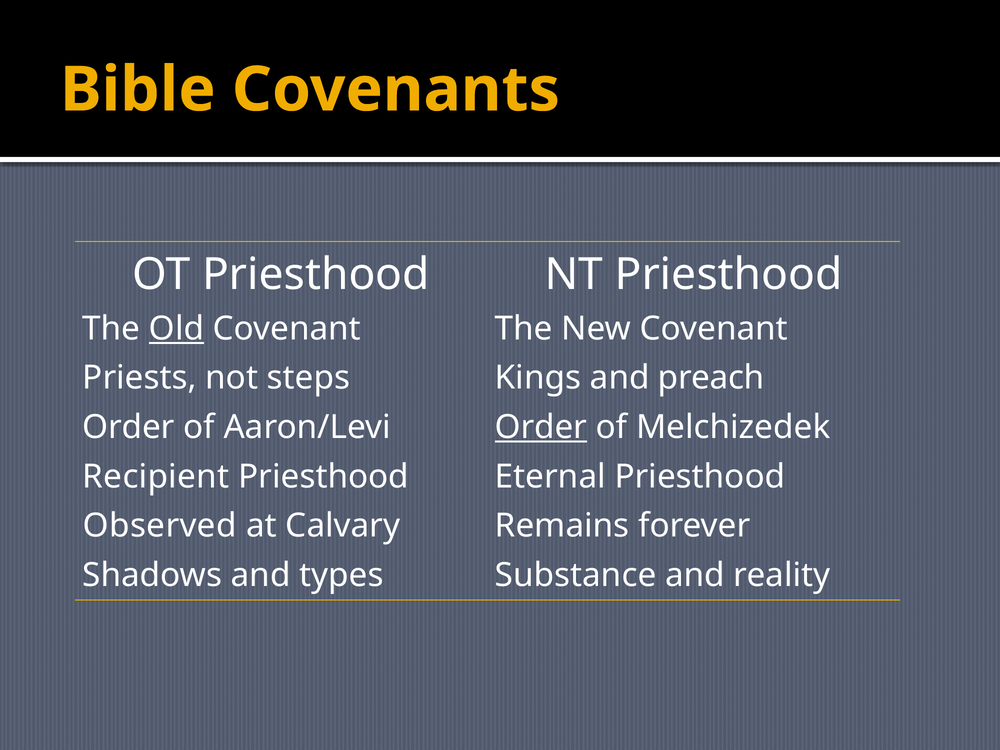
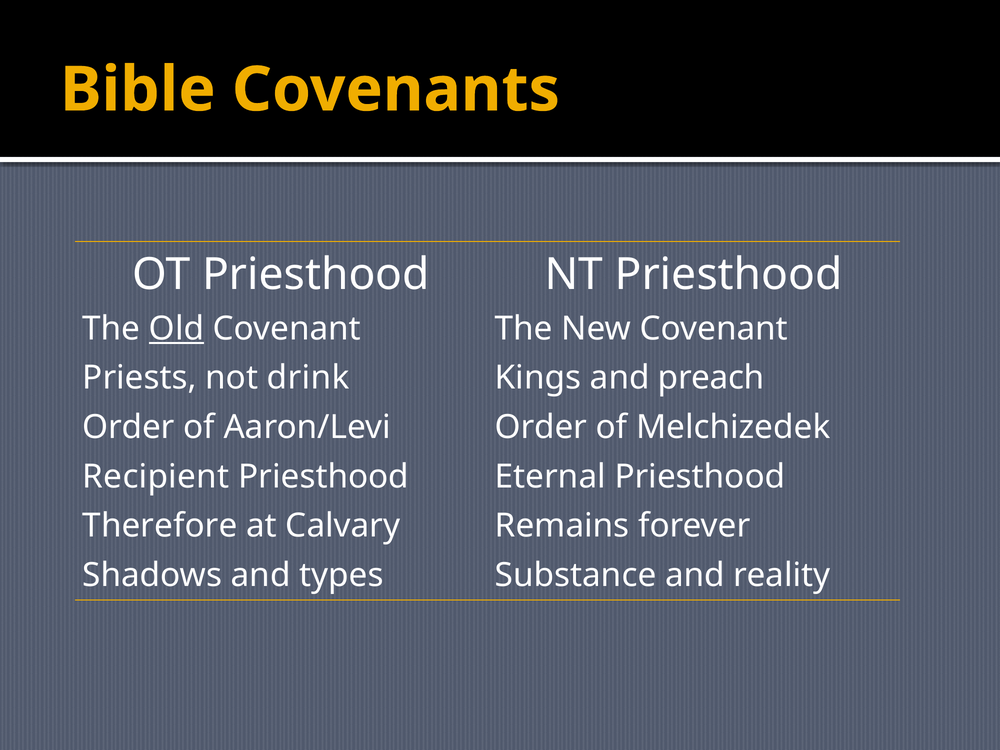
steps: steps -> drink (308, 378)
Order underline: present -> none (541, 427)
Observed: Observed -> Therefore (160, 526)
